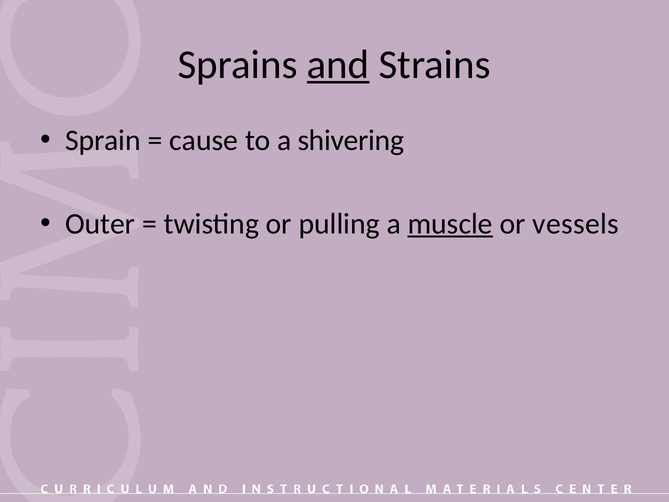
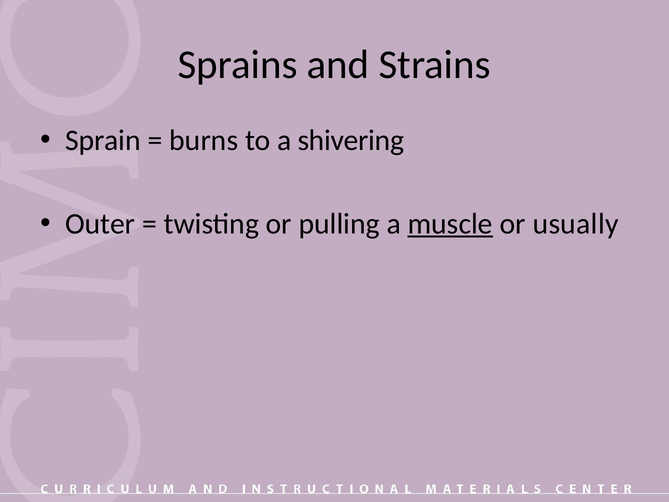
and underline: present -> none (338, 65)
cause: cause -> burns (204, 140)
vessels: vessels -> usually (576, 224)
